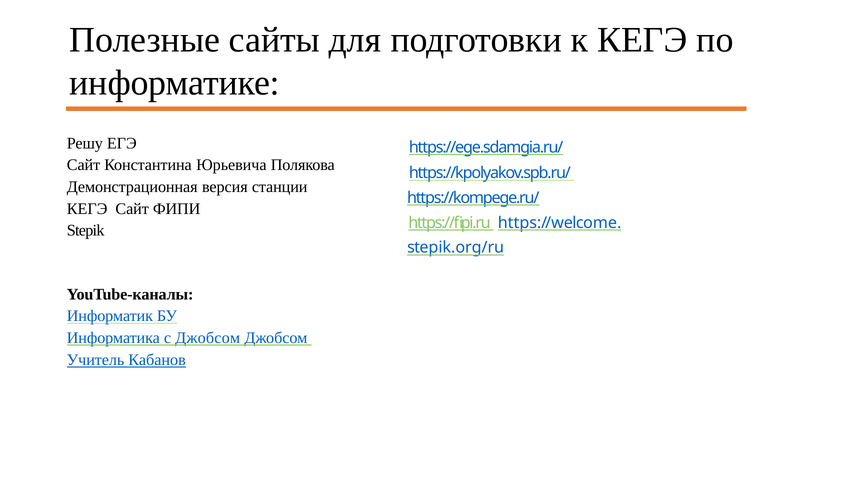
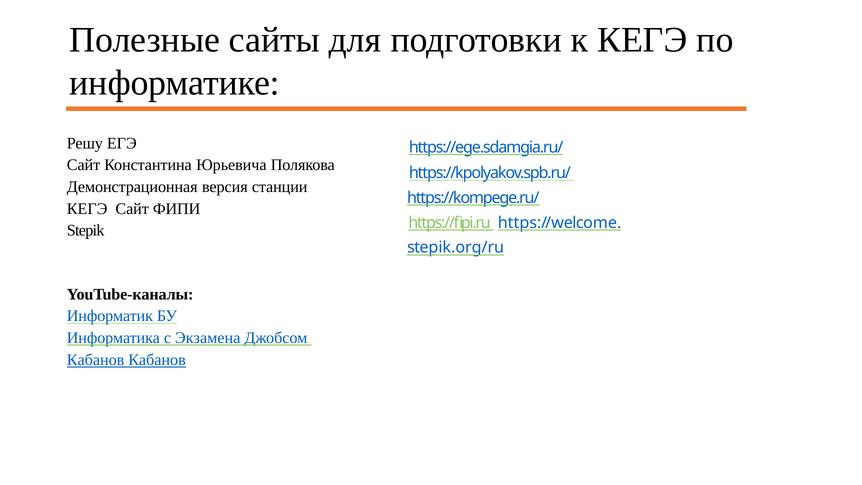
с Джобсом: Джобсом -> Экзамена (208, 338)
Учитель: Учитель -> Кабанов (96, 360)
